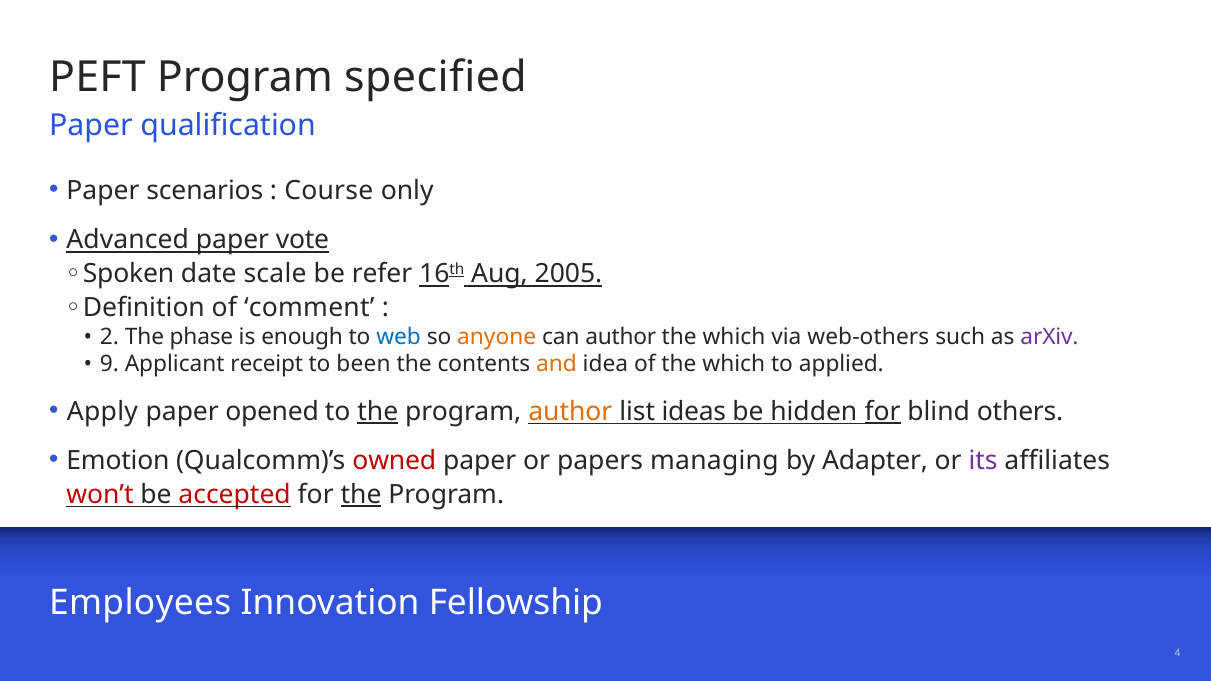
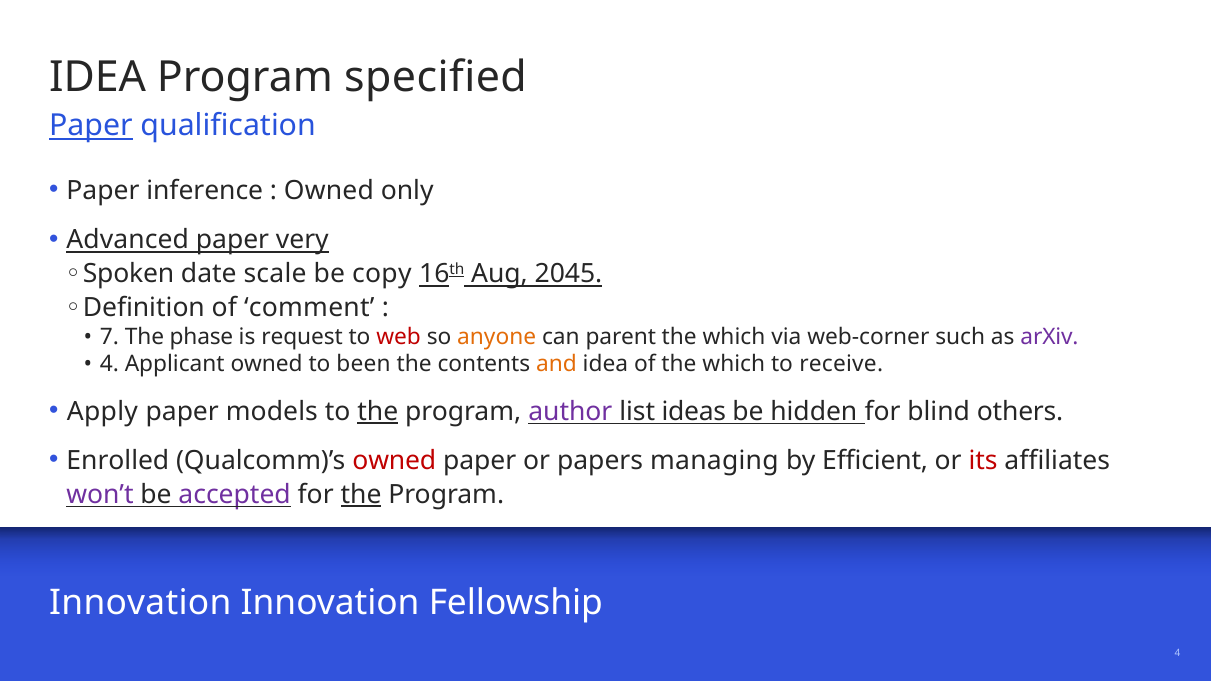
PEFT: PEFT -> IDEA (98, 77)
Paper underline: none -> present (91, 126)
scenarios: scenarios -> inference (205, 191)
Course: Course -> Owned (329, 191)
vote: vote -> very (302, 240)
refer: refer -> copy (382, 274)
2005: 2005 -> 2045 (568, 274)
2: 2 -> 7 (109, 337)
enough: enough -> request (302, 337)
web colour: blue -> red (399, 337)
can author: author -> parent (621, 337)
web-others: web-others -> web-corner (868, 337)
9: 9 -> 4 (109, 364)
Applicant receipt: receipt -> owned (267, 364)
applied: applied -> receive (841, 364)
opened: opened -> models (272, 411)
author colour: orange -> purple (570, 411)
for underline: present -> none (883, 411)
Emotion: Emotion -> Enrolled (118, 461)
Adapter: Adapter -> Efficient (875, 461)
its colour: purple -> red (983, 461)
won’t colour: red -> purple (100, 495)
accepted colour: red -> purple (235, 495)
Employees: Employees -> Innovation (140, 603)
